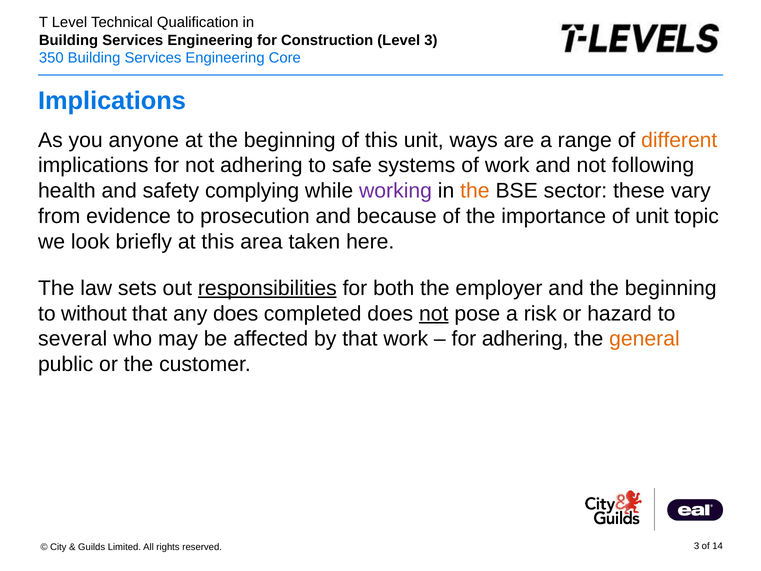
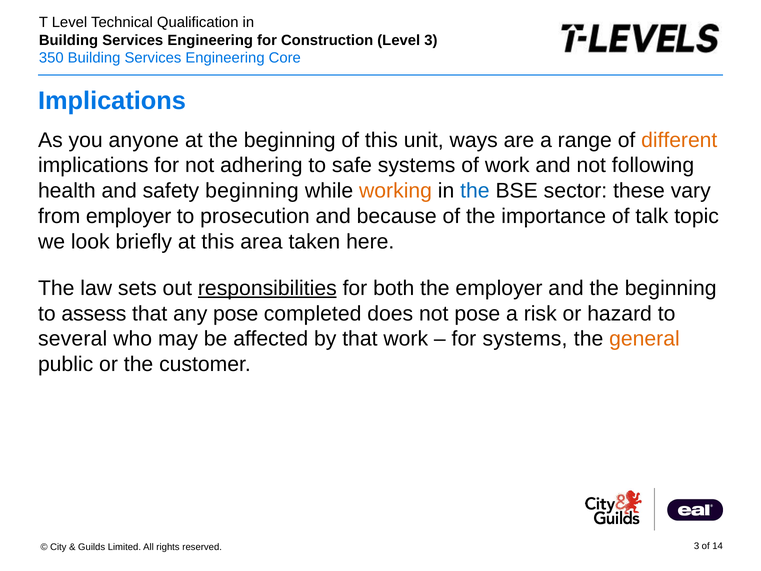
safety complying: complying -> beginning (252, 191)
working colour: purple -> orange (396, 191)
the colour: orange -> blue (475, 191)
from evidence: evidence -> employer (129, 216)
of unit: unit -> talk (652, 216)
without: without -> assess (94, 313)
any does: does -> pose (236, 313)
not underline: present -> none (434, 313)
for adhering: adhering -> systems (525, 339)
